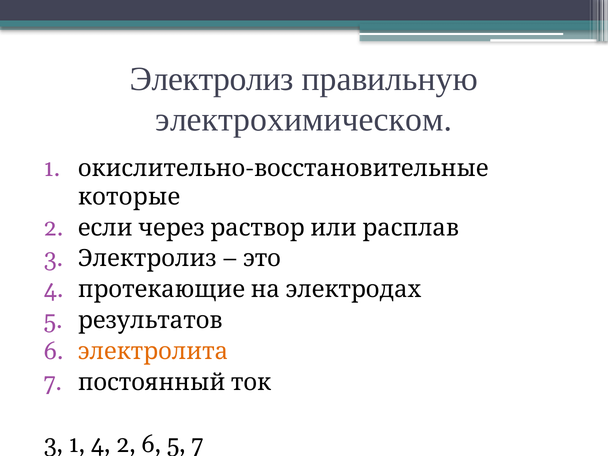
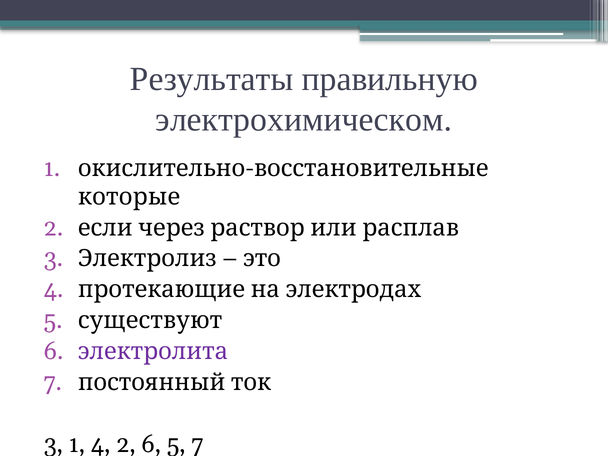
Электролиз: Электролиз -> Результаты (212, 79)
результатов: результатов -> существуют (150, 320)
электролита colour: orange -> purple (153, 351)
